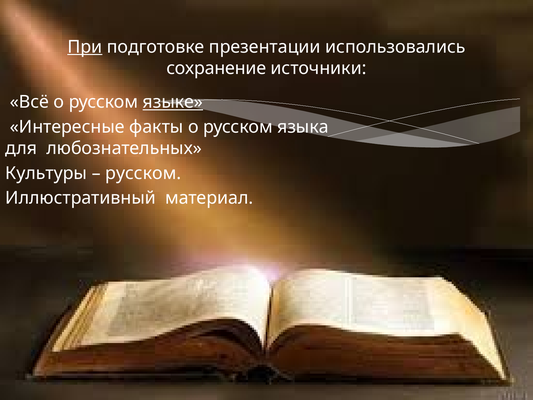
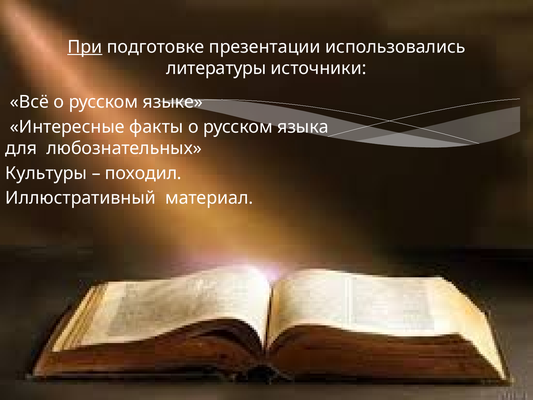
сохранение: сохранение -> литературы (216, 68)
языке underline: present -> none (173, 102)
русском: русском -> походил (143, 173)
